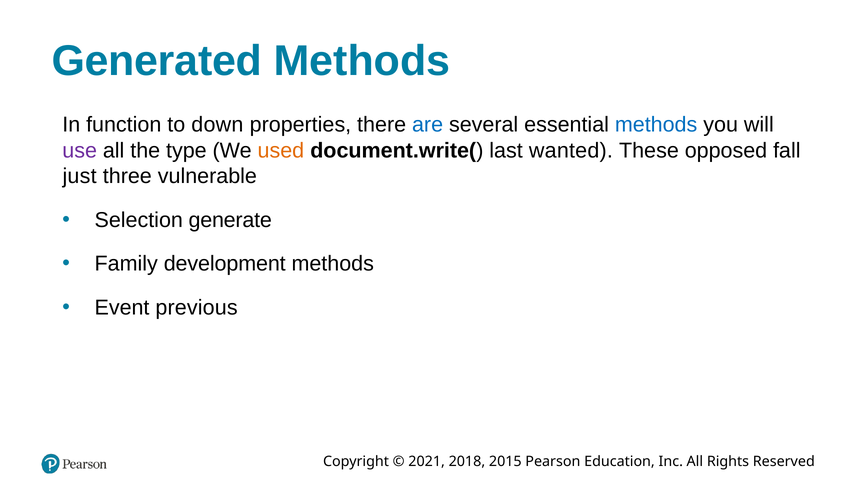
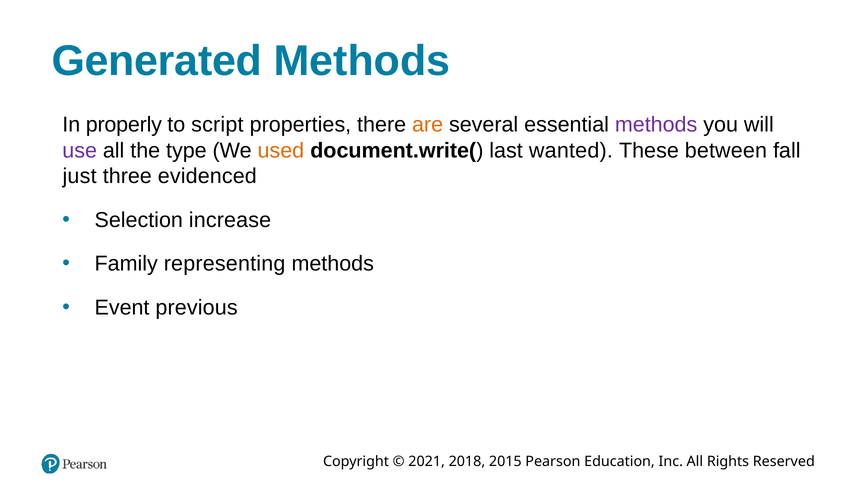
function: function -> properly (124, 125)
down: down -> script (217, 125)
are colour: blue -> orange (428, 125)
methods colour: blue -> purple (656, 125)
opposed: opposed -> between (726, 150)
vulnerable: vulnerable -> evidenced (207, 176)
generate: generate -> increase (230, 220)
development: development -> representing (225, 264)
